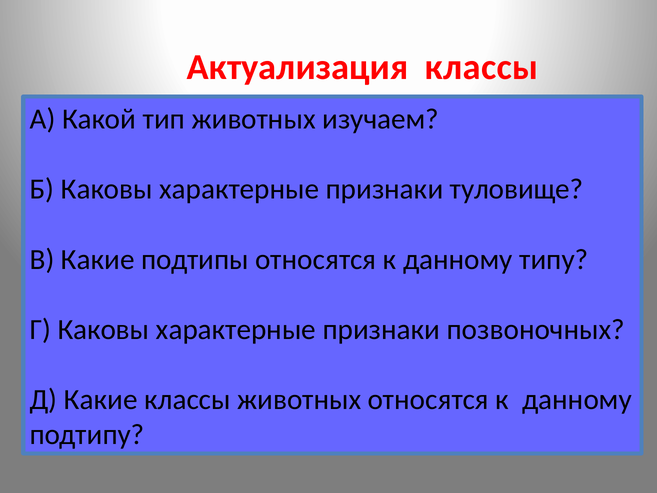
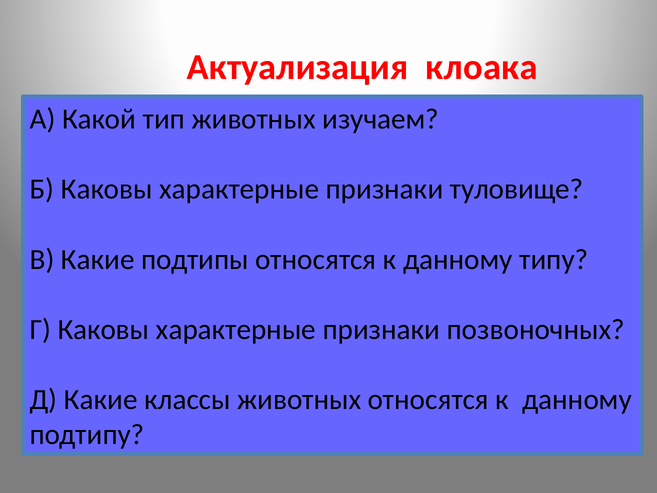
Актуализация классы: классы -> клоака (482, 67)
